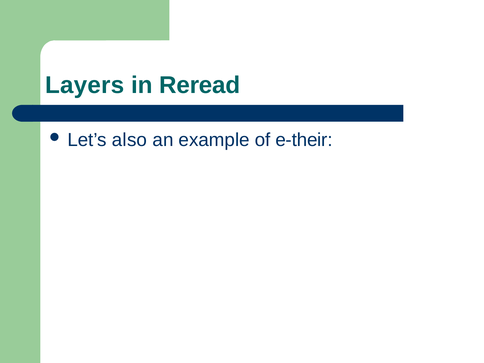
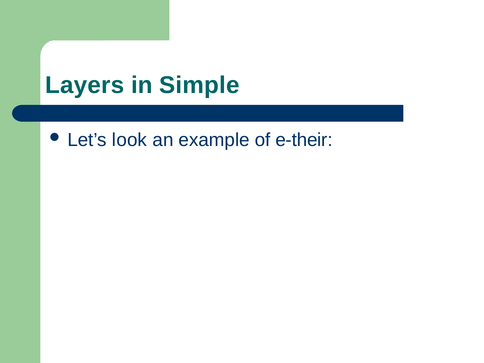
Reread: Reread -> Simple (199, 85)
also: also -> look (130, 140)
